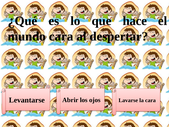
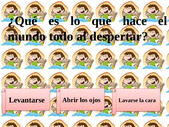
mundo cara: cara -> todo (61, 36)
